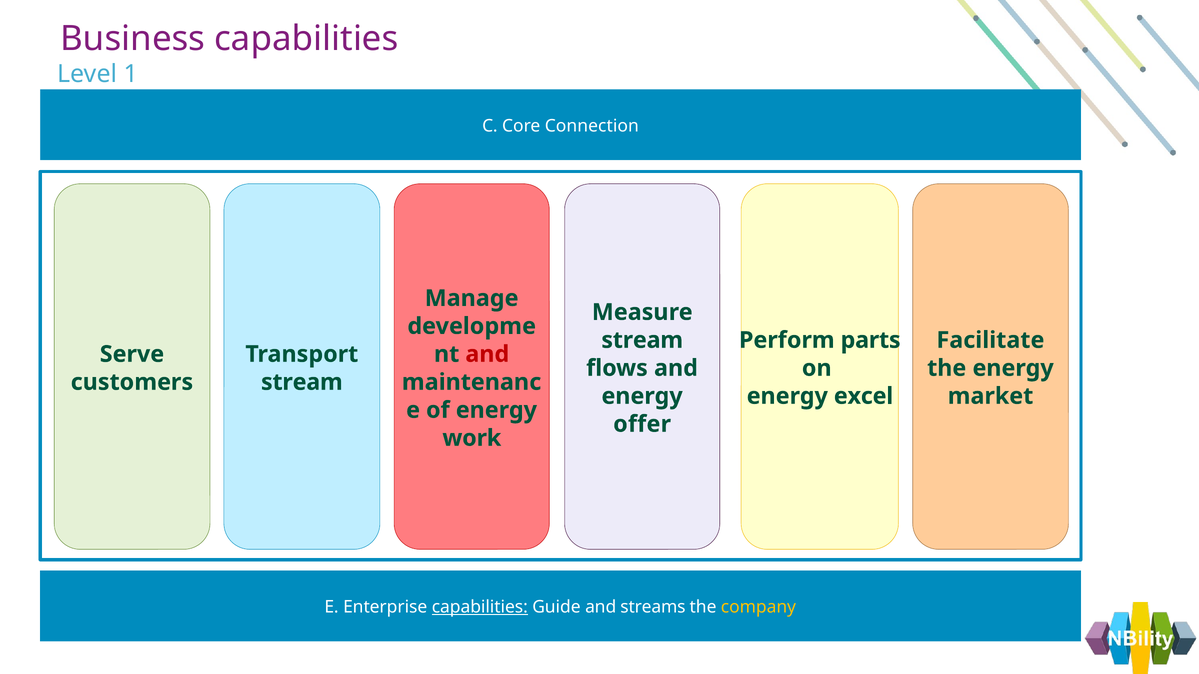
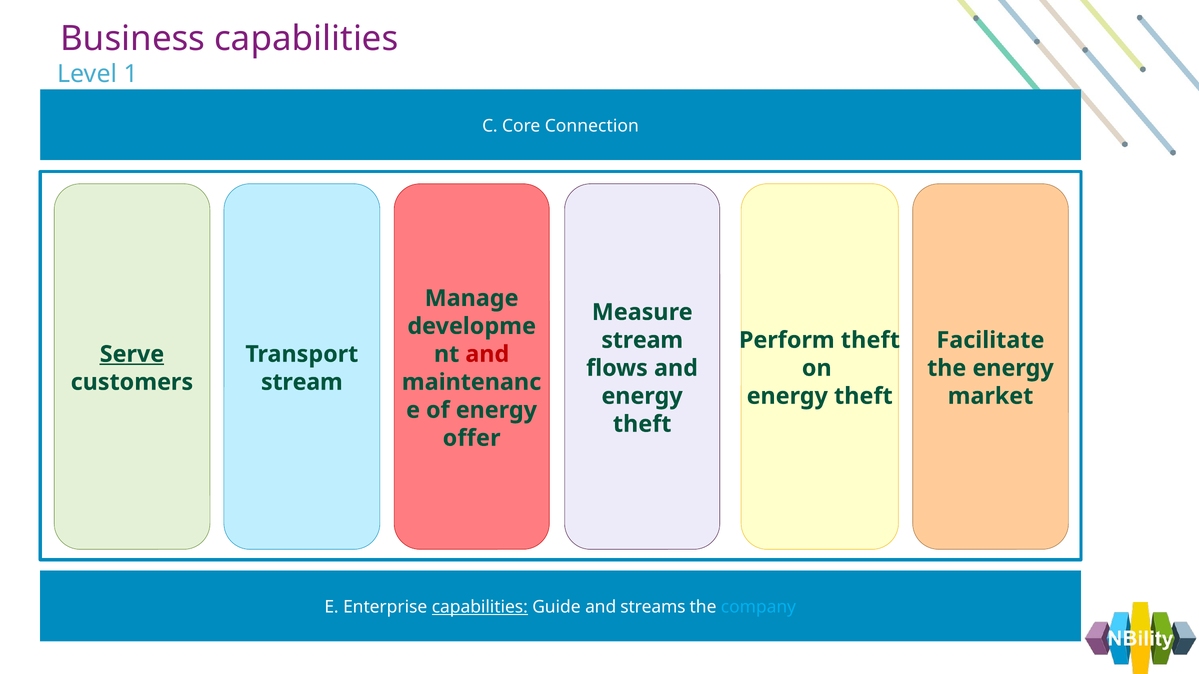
Perform parts: parts -> theft (870, 340)
Serve underline: none -> present (132, 354)
excel: excel -> theft (863, 396)
offer: offer -> theft (642, 424)
work: work -> offer (472, 438)
company colour: yellow -> light blue (758, 608)
